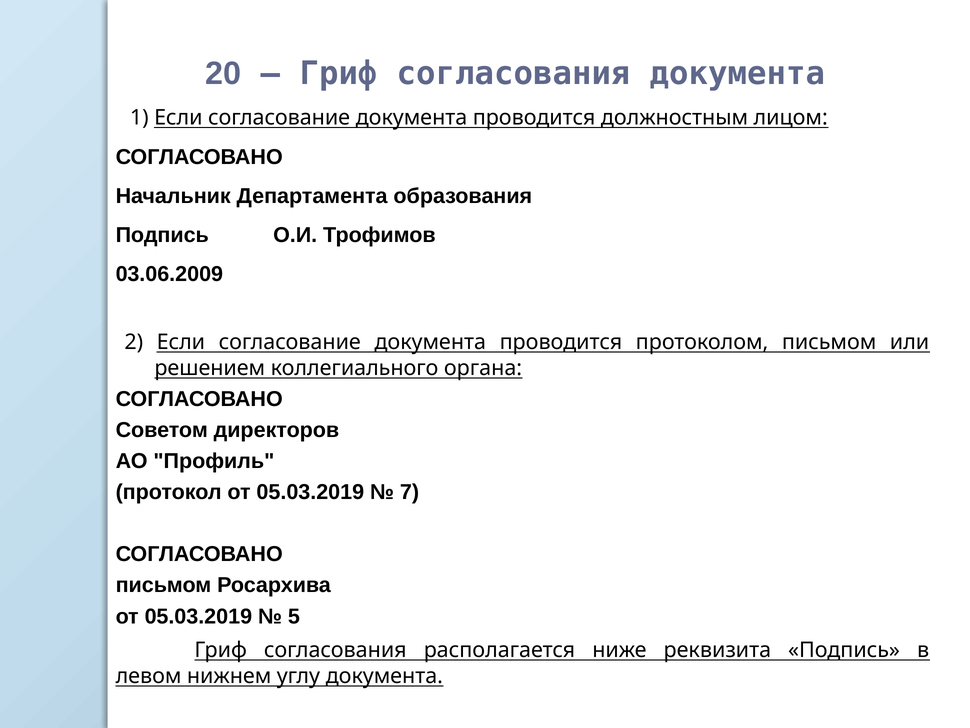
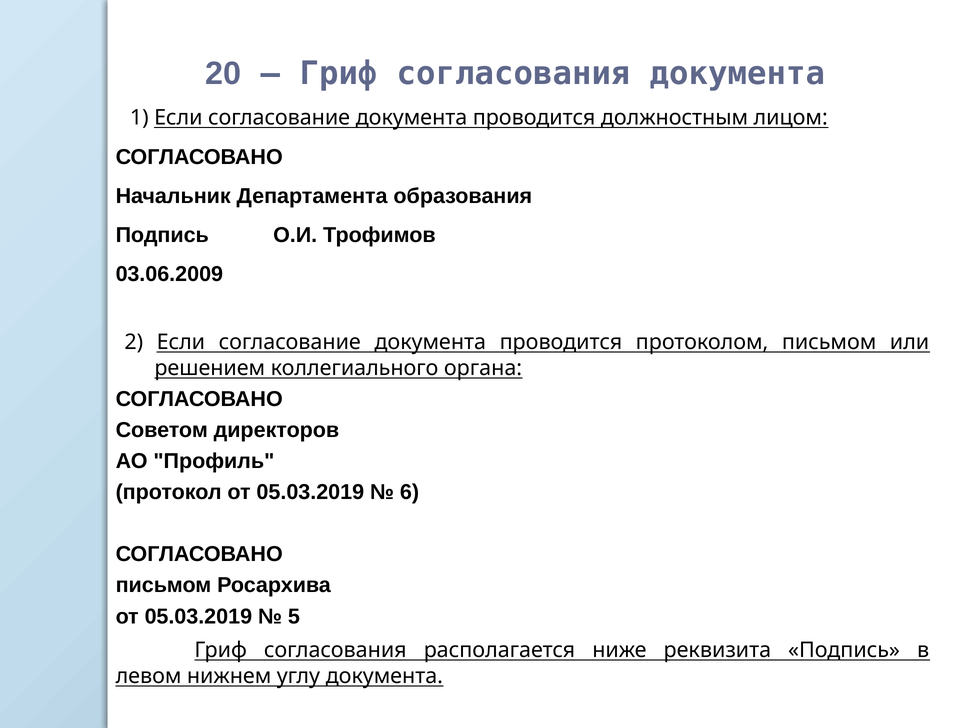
7: 7 -> 6 (409, 492)
